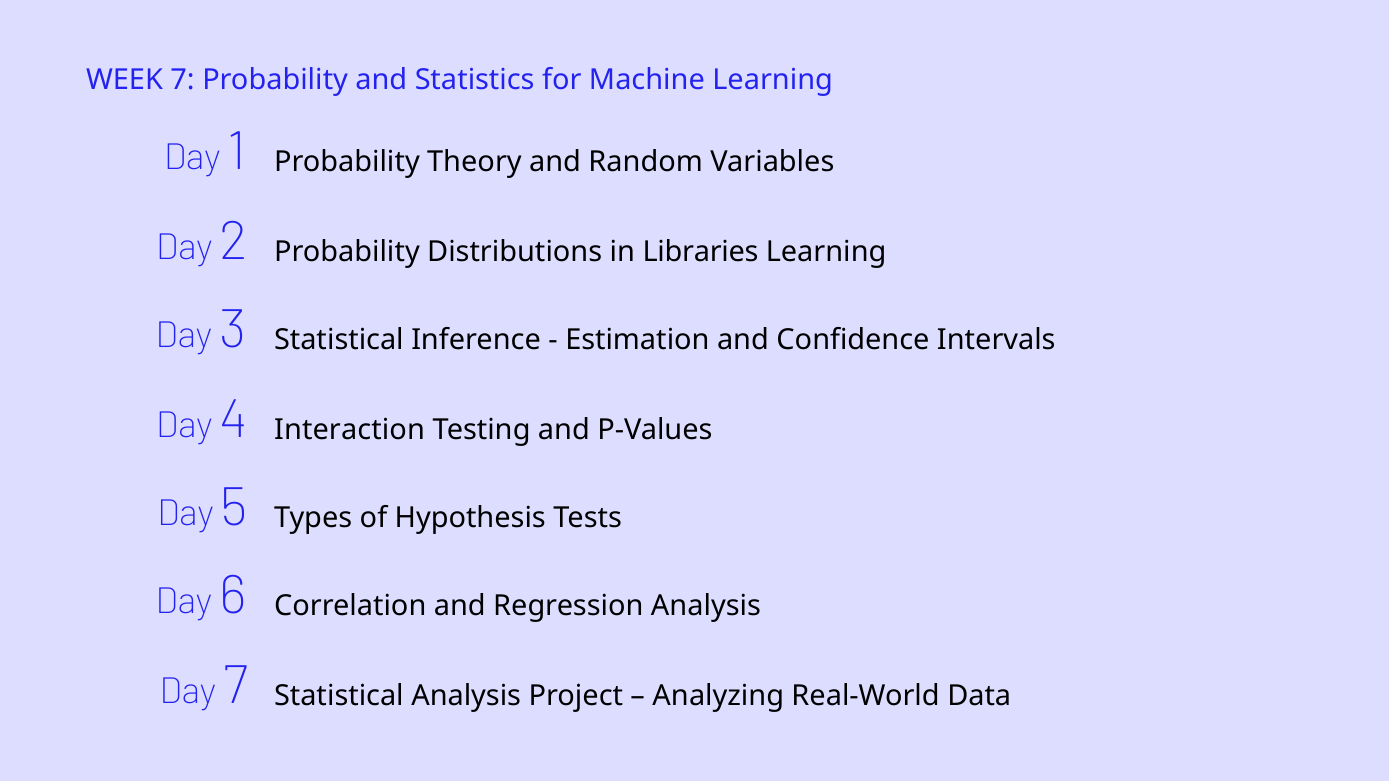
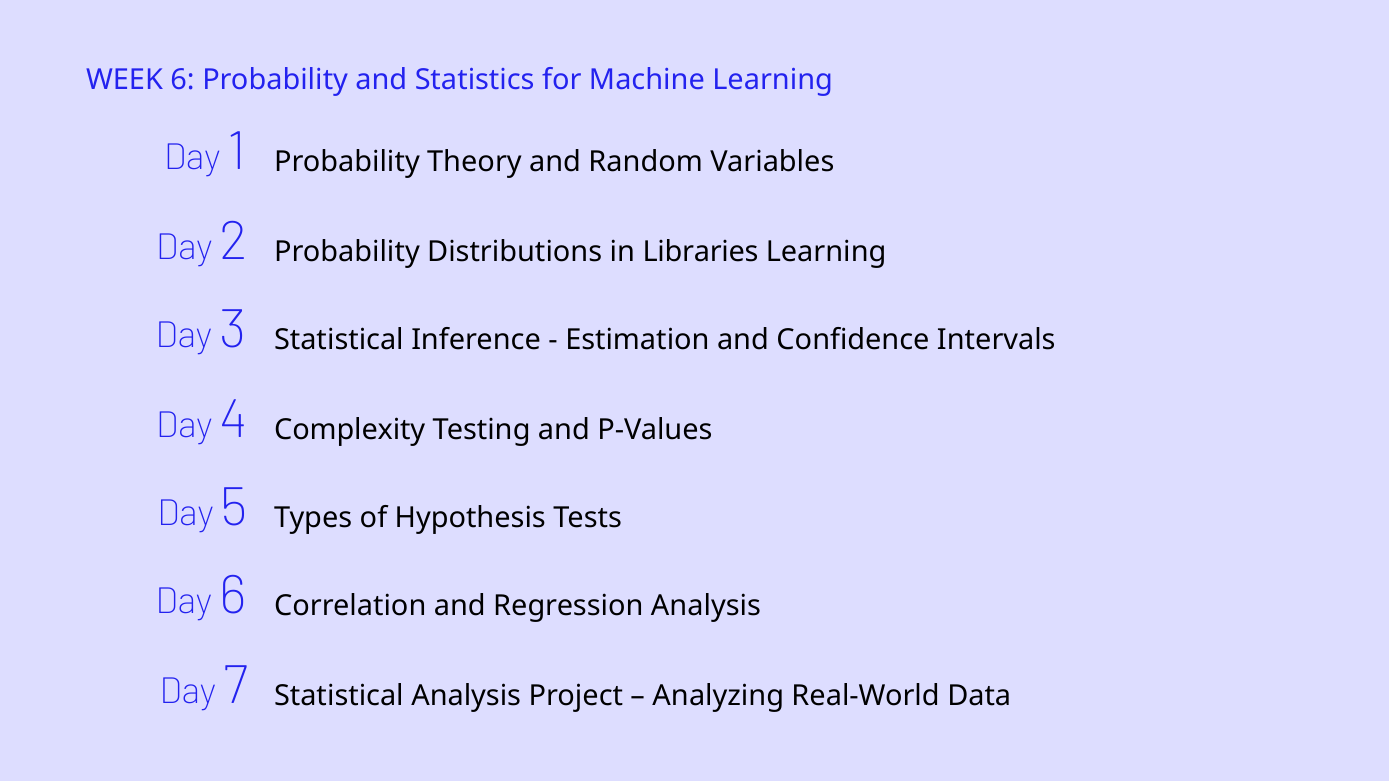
WEEK 7: 7 -> 6 (183, 80)
Interaction: Interaction -> Complexity (350, 430)
